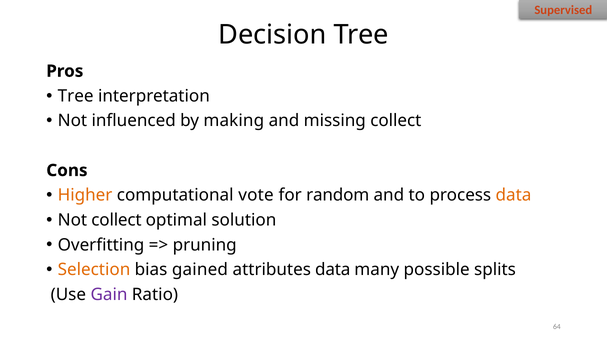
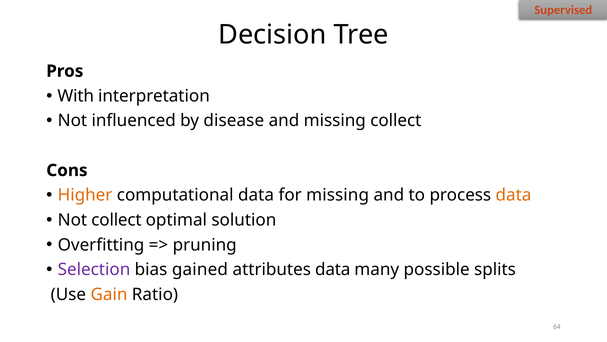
Tree: Tree -> With (76, 96)
making: making -> disease (234, 121)
computational vote: vote -> data (256, 195)
for random: random -> missing (338, 195)
Selection colour: orange -> purple (94, 269)
Gain colour: purple -> orange (109, 294)
